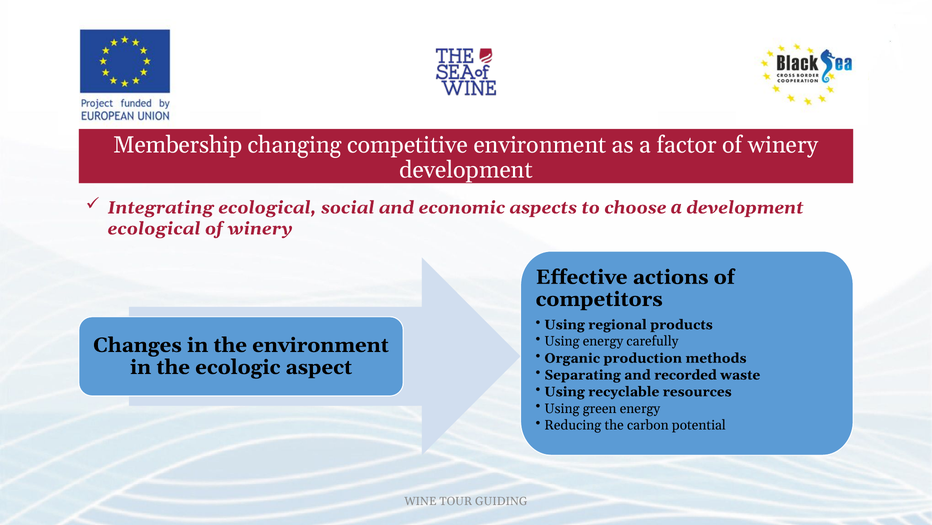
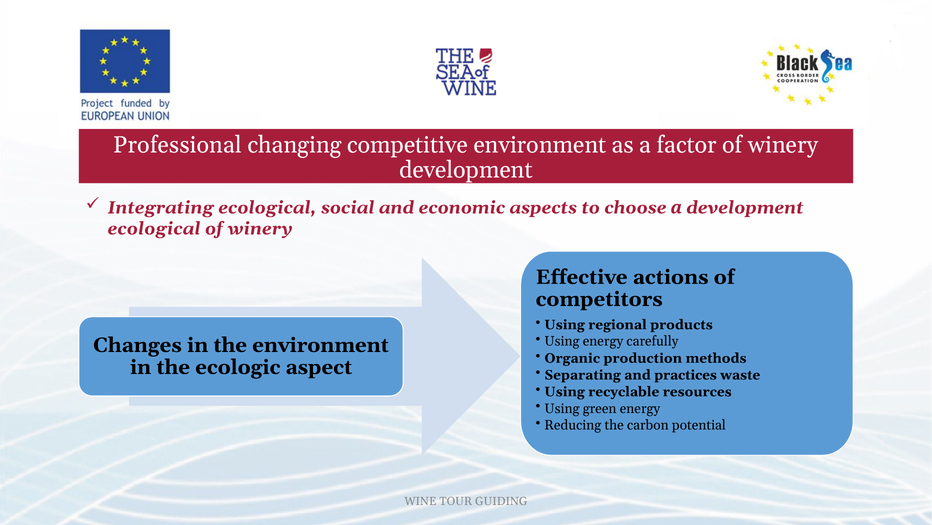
Membership: Membership -> Professional (178, 145)
recorded: recorded -> practices (686, 374)
